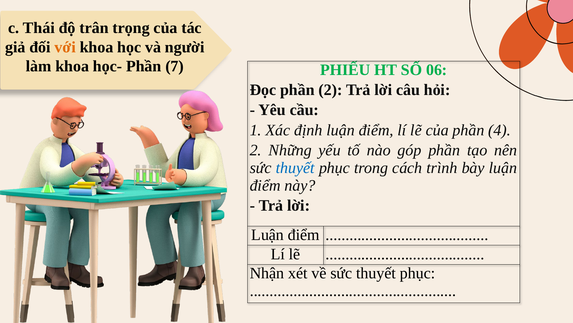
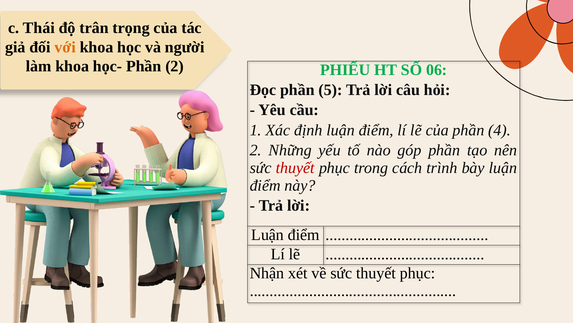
Phần 7: 7 -> 2 (175, 66)
phần 2: 2 -> 5 (330, 90)
thuyết colour: blue -> red (295, 167)
